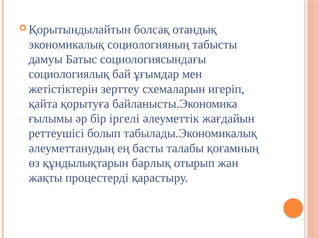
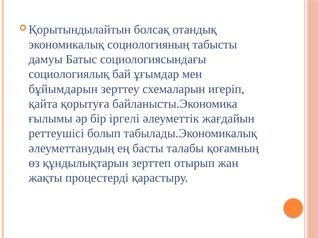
жетістіктерін: жетістіктерін -> бұйымдарын (63, 89)
барлық: барлық -> зерттеп (151, 163)
